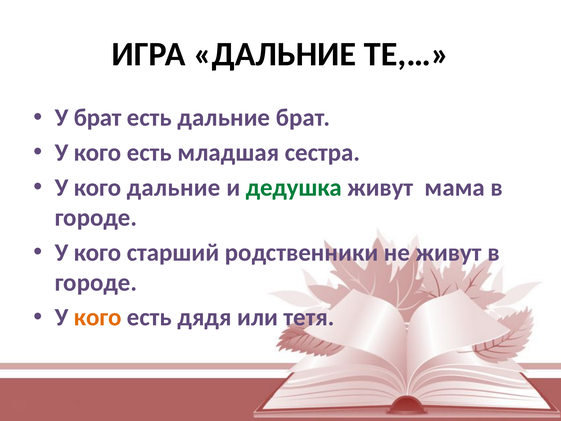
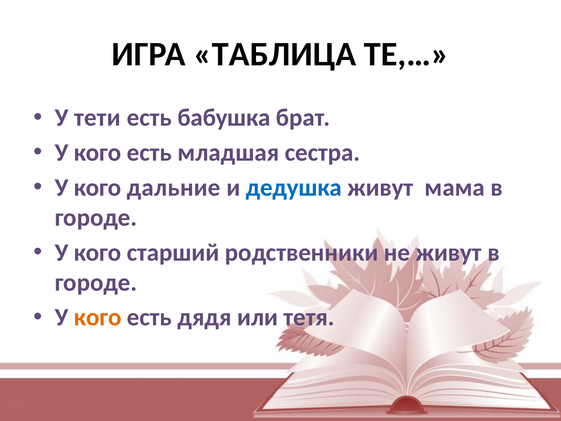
ИГРА ДАЛЬНИЕ: ДАЛЬНИЕ -> ТАБЛИЦА (275, 54)
У брат: брат -> тети (97, 118)
есть дальние: дальние -> бабушка (224, 118)
дедушка colour: green -> blue (294, 188)
